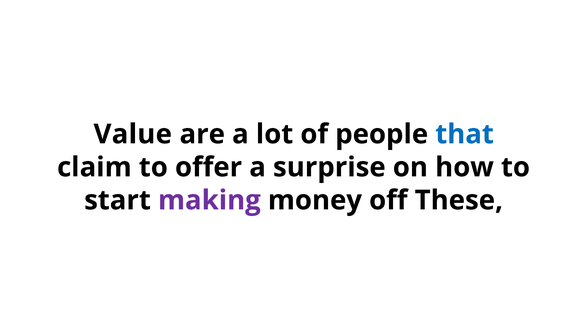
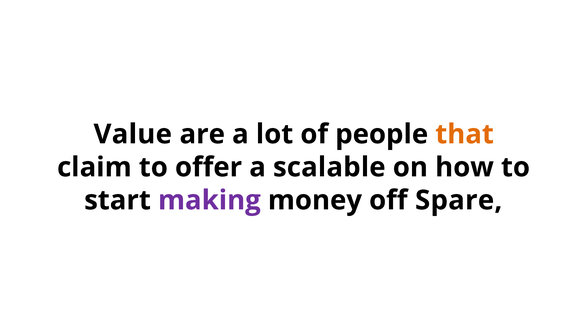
that colour: blue -> orange (465, 134)
surprise: surprise -> scalable (329, 167)
These: These -> Spare (459, 200)
